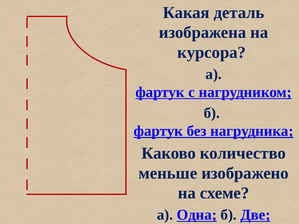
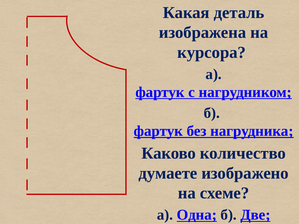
меньше: меньше -> думаете (168, 173)
